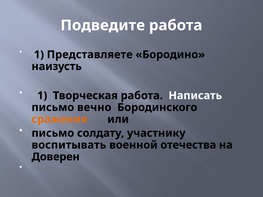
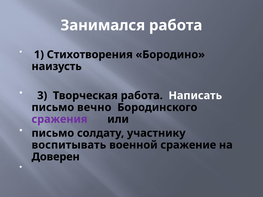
Подведите: Подведите -> Занимался (103, 25)
Представляете: Представляете -> Стихотворения (90, 55)
1: 1 -> 3 (42, 96)
сражения colour: orange -> purple (59, 119)
отечества: отечества -> сражение (188, 145)
